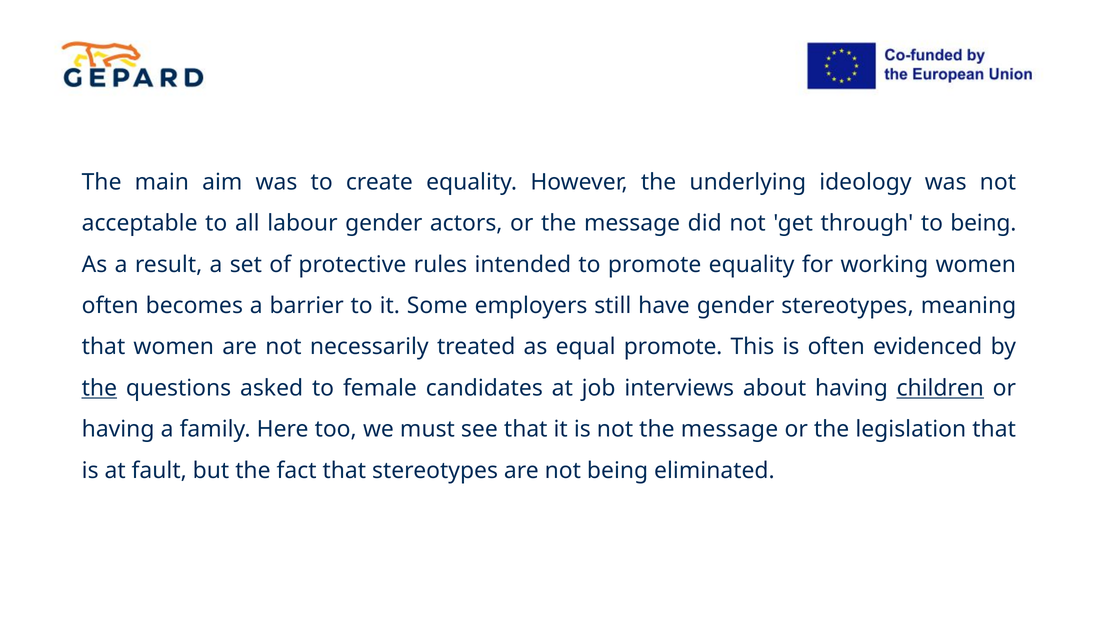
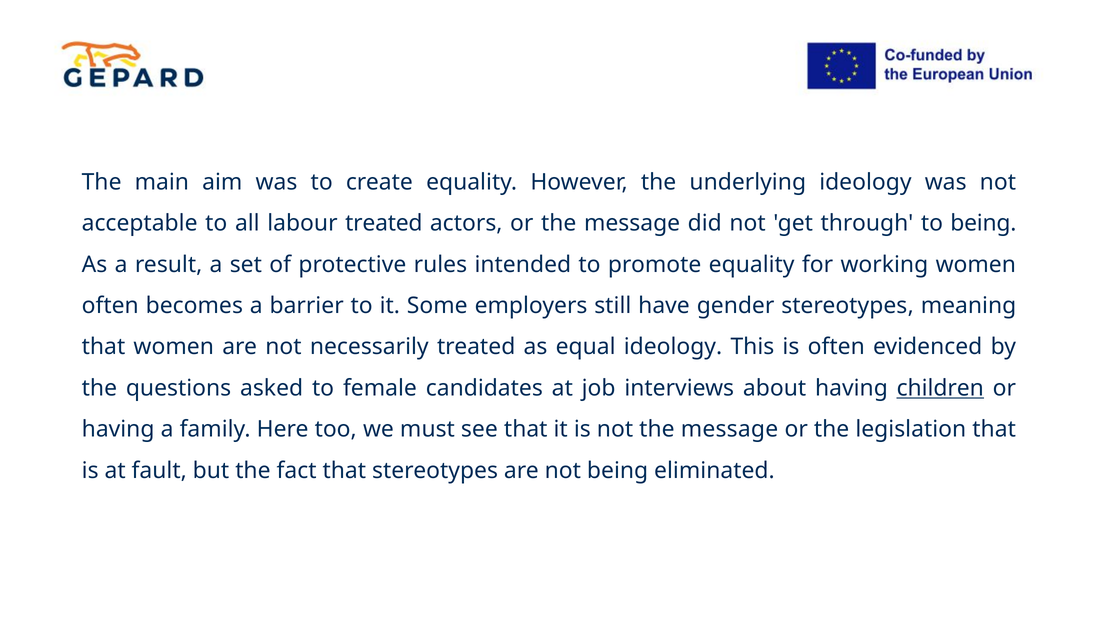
labour gender: gender -> treated (384, 223)
equal promote: promote -> ideology (673, 347)
the underline: present -> none (99, 388)
